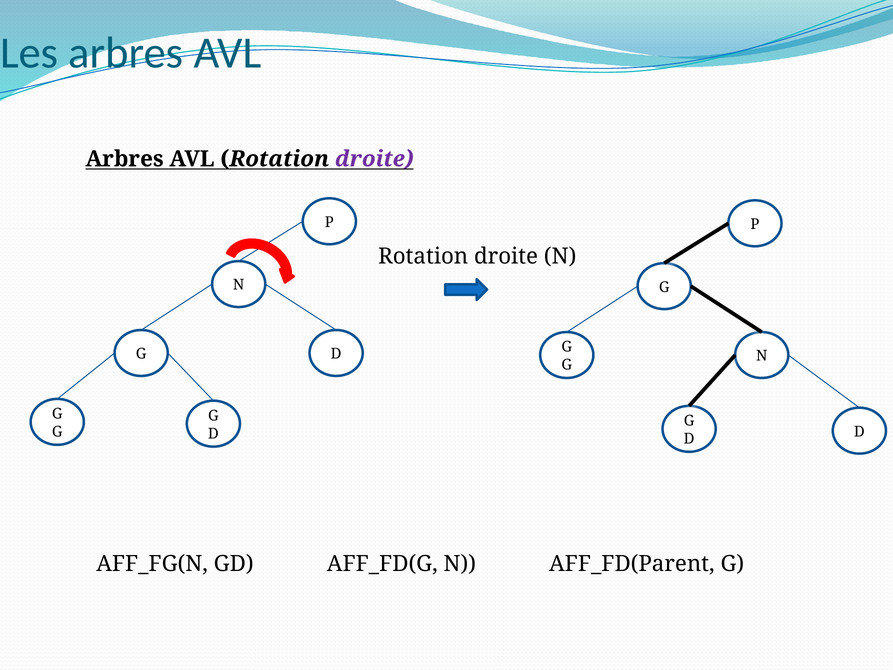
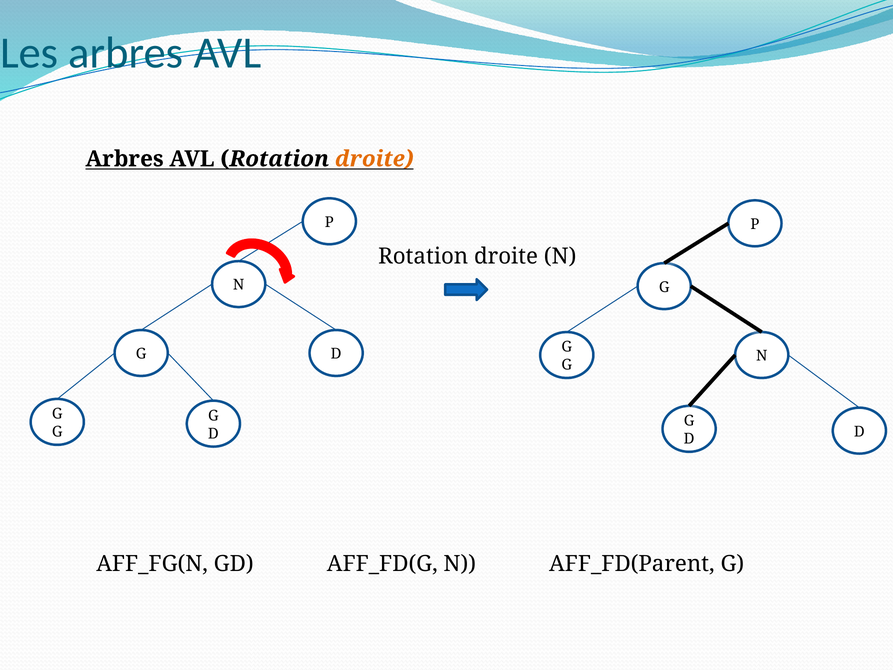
droite colour: purple -> orange (374, 159)
